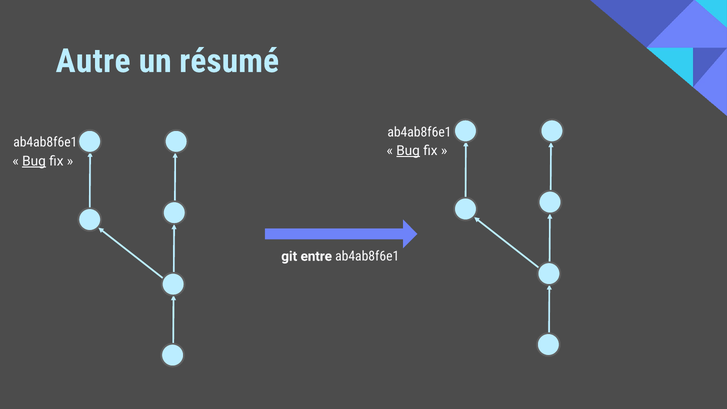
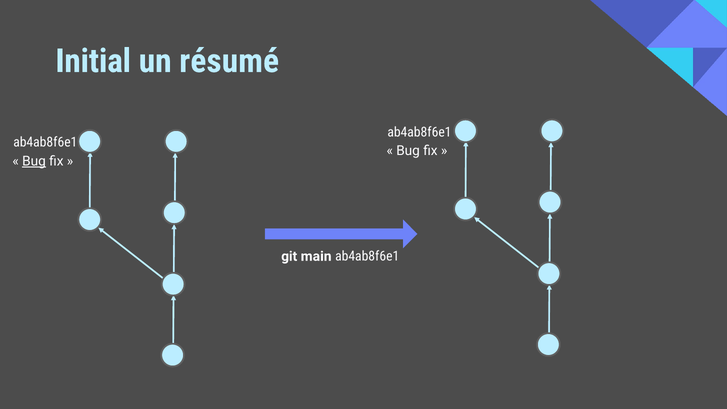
Autre: Autre -> Initial (93, 61)
Bug underline: present -> none (408, 151)
entre: entre -> main (316, 256)
